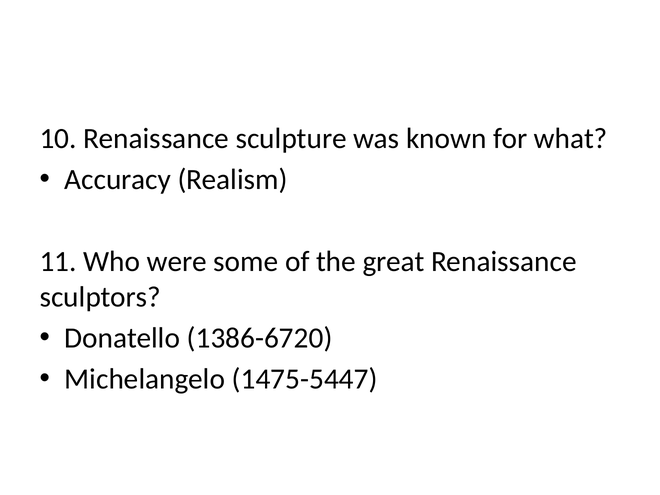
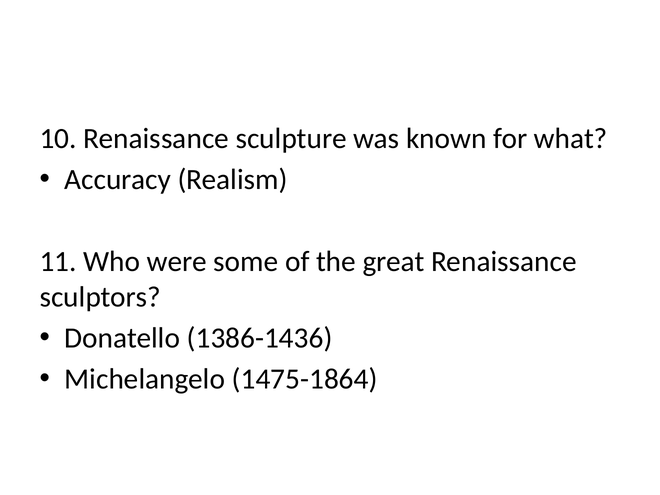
1386-6720: 1386-6720 -> 1386-1436 (260, 338)
1475-5447: 1475-5447 -> 1475-1864 (305, 379)
